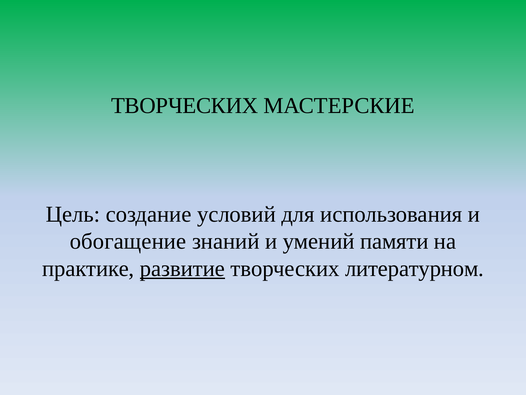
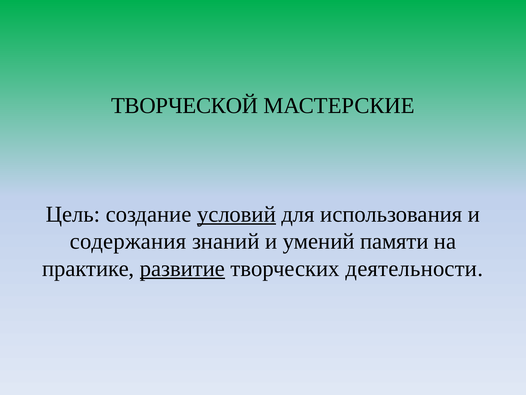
ТВОРЧЕСКИХ: ТВОРЧЕСКИХ -> ТВОРЧЕСКОЙ (185, 105)
условий underline: none -> present (236, 214)
обогащение: обогащение -> содержания (128, 241)
литературном: литературном -> деятельности (414, 268)
